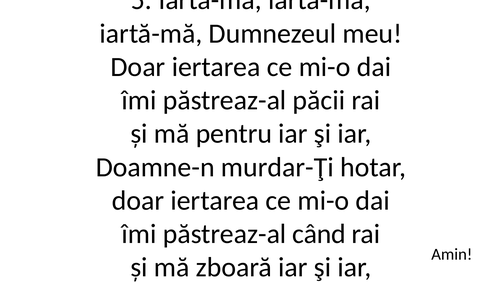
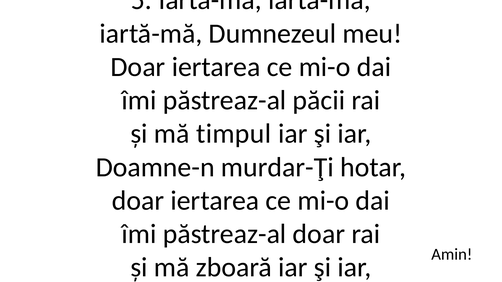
pentru: pentru -> timpul (234, 134)
păstreaz-al când: când -> doar (319, 234)
